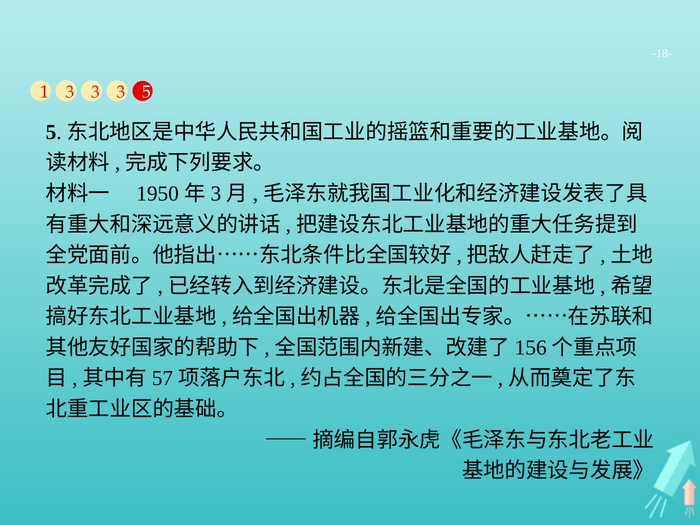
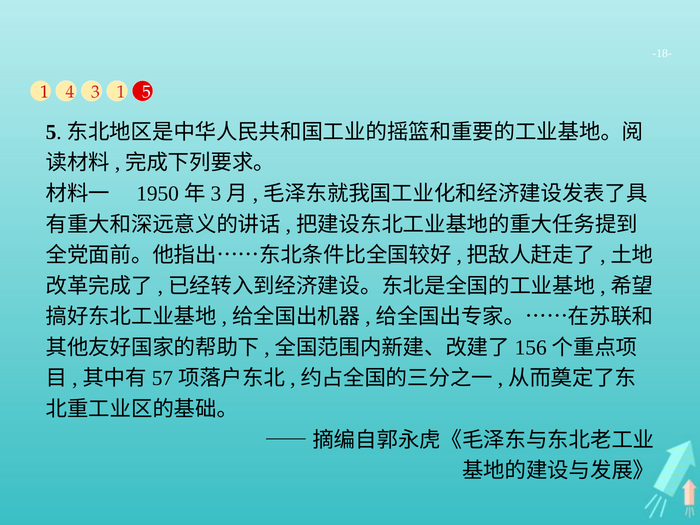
1 3: 3 -> 4 (70, 92)
3: 3 -> 1 (121, 92)
